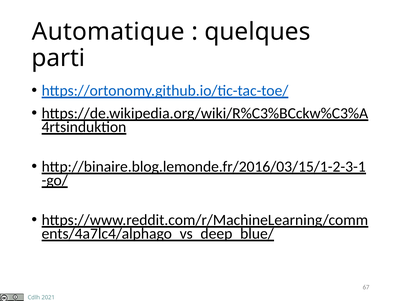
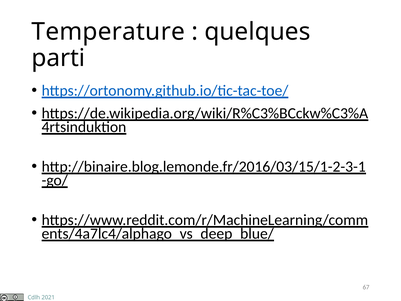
Automatique: Automatique -> Temperature (108, 32)
